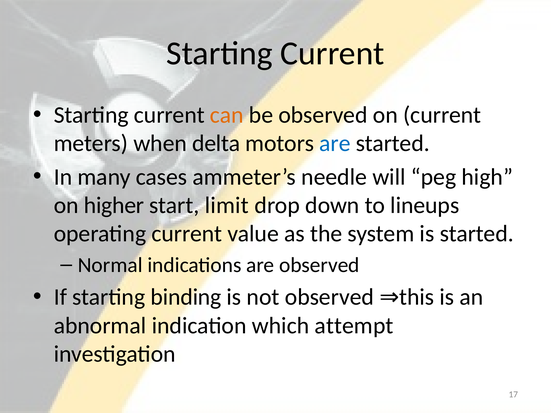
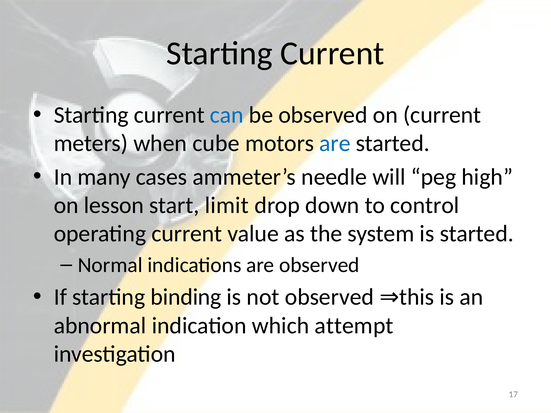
can colour: orange -> blue (227, 115)
delta: delta -> cube (216, 144)
higher: higher -> lesson (114, 205)
lineups: lineups -> control (425, 205)
